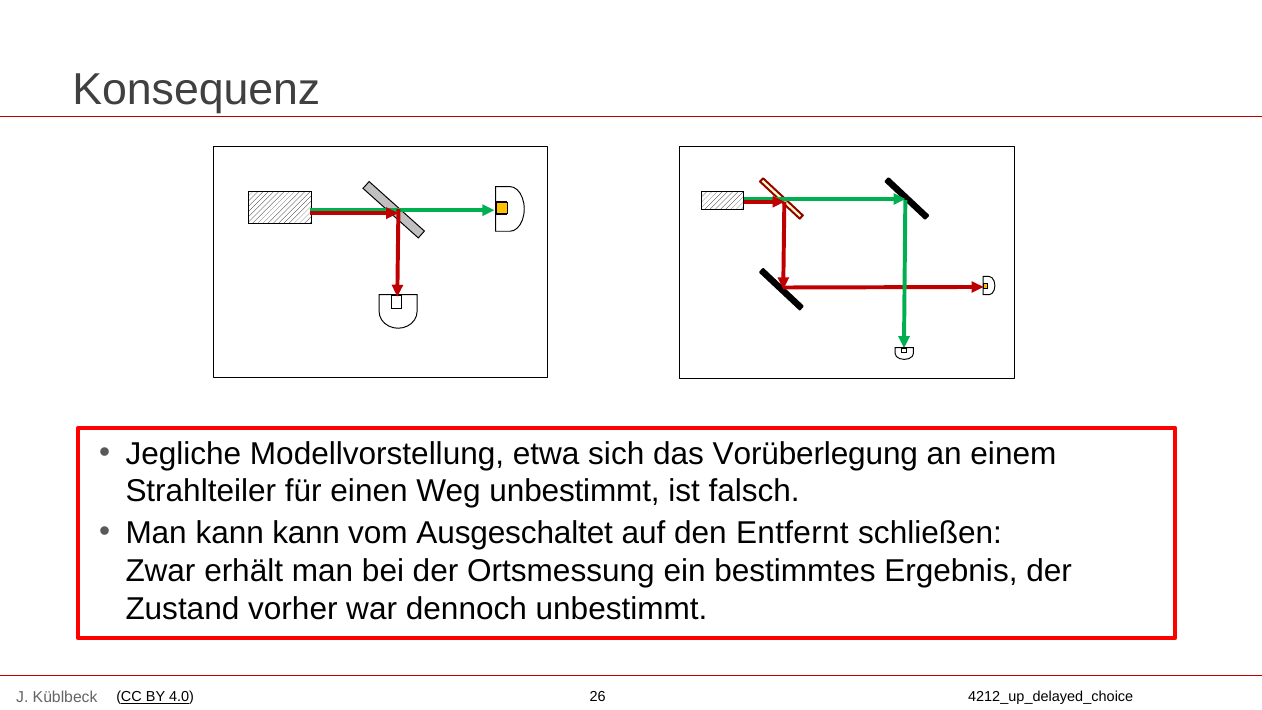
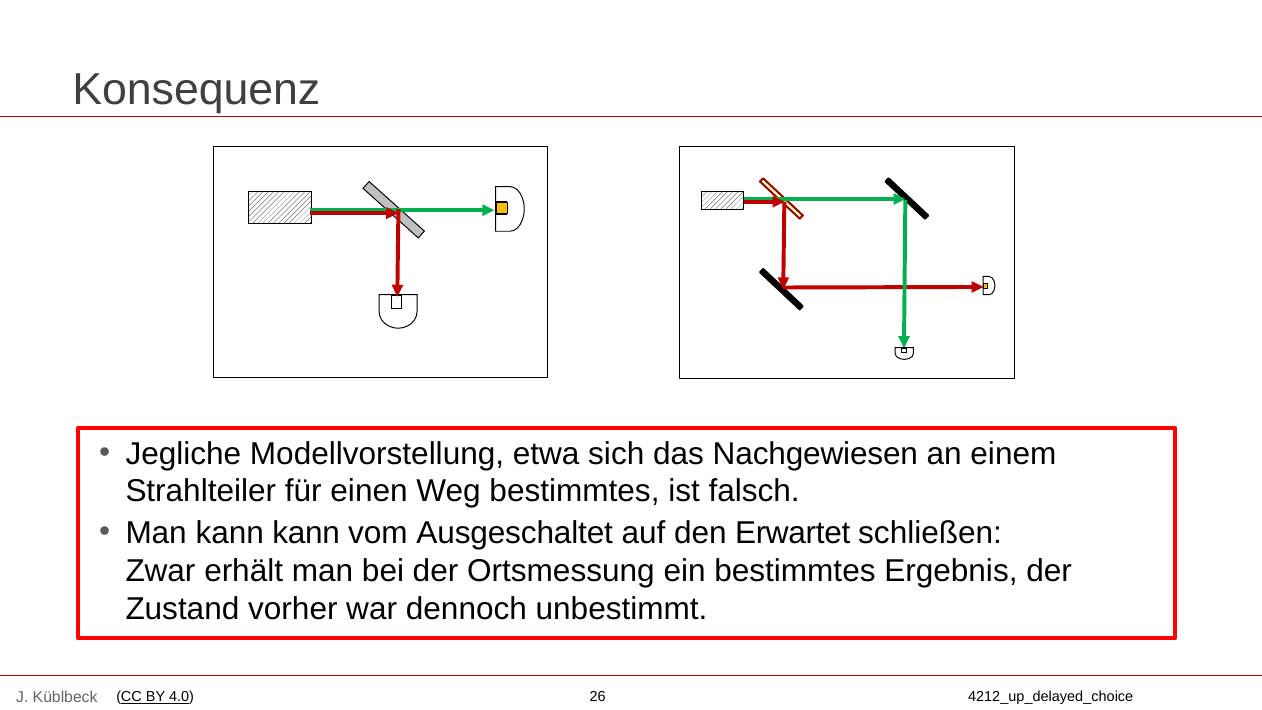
Vorüberlegung: Vorüberlegung -> Nachgewiesen (815, 454)
Weg unbestimmt: unbestimmt -> bestimmtes (574, 491)
Entfernt: Entfernt -> Erwartet (793, 533)
